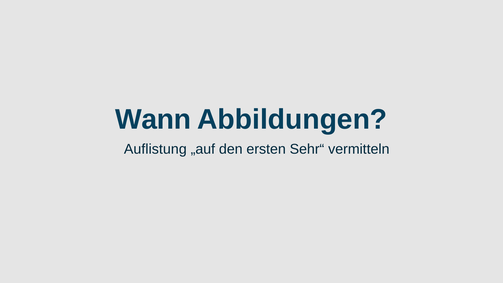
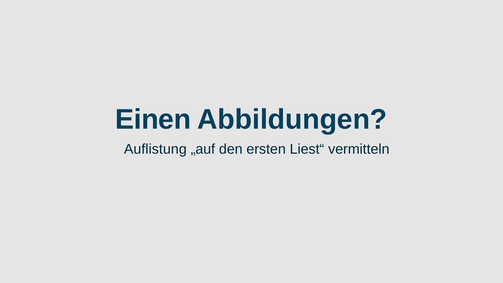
Wann: Wann -> Einen (153, 119)
Sehr“: Sehr“ -> Liest“ (307, 149)
